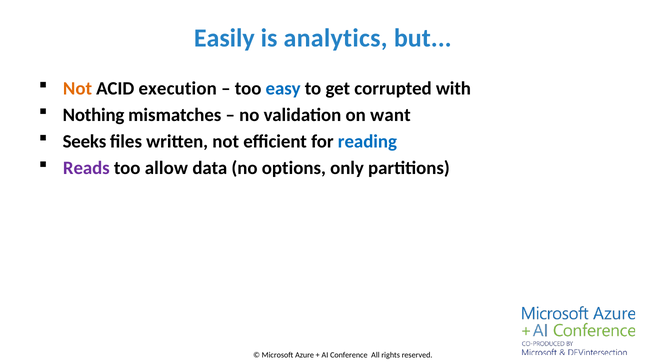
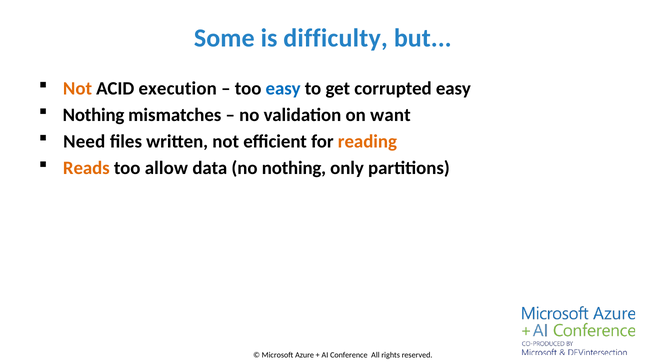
Easily: Easily -> Some (224, 38)
analytics: analytics -> difficulty (336, 38)
corrupted with: with -> easy (453, 89)
Seeks: Seeks -> Need (84, 141)
reading colour: blue -> orange (367, 141)
Reads colour: purple -> orange (86, 168)
no options: options -> nothing (294, 168)
